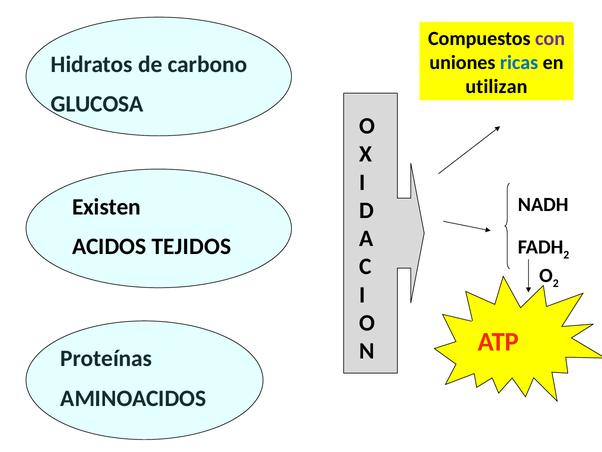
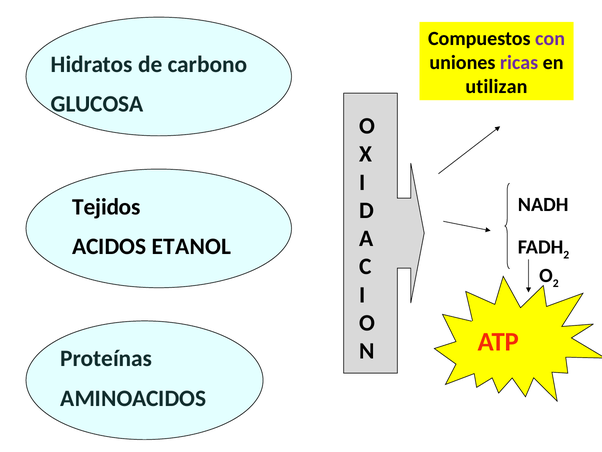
ricas colour: blue -> purple (519, 62)
Existen: Existen -> Tejidos (106, 207)
TEJIDOS: TEJIDOS -> ETANOL (191, 246)
